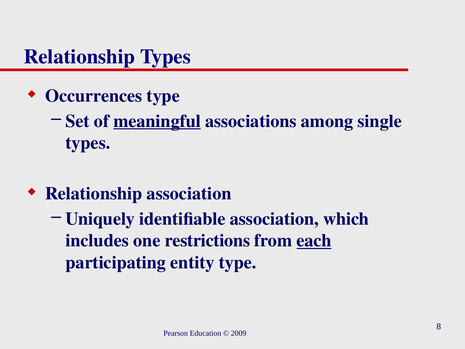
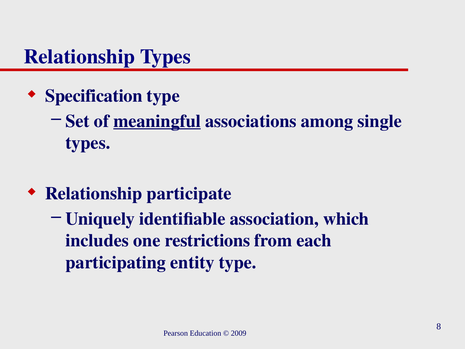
Occurrences: Occurrences -> Specification (94, 96)
Relationship association: association -> participate (189, 193)
each underline: present -> none (314, 241)
